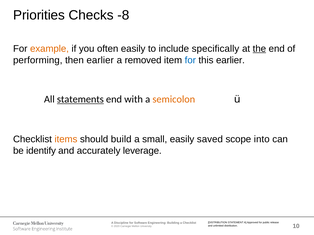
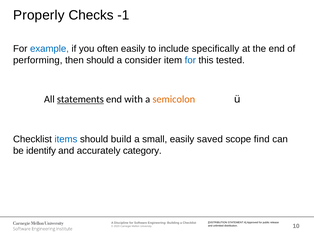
Priorities: Priorities -> Properly (39, 15)
-8: -8 -> -1 (123, 15)
example colour: orange -> blue (49, 49)
the underline: present -> none (259, 49)
then earlier: earlier -> should (100, 60)
removed: removed -> consider (143, 60)
this earlier: earlier -> tested (230, 60)
items colour: orange -> blue (66, 140)
into: into -> find (262, 140)
leverage: leverage -> category (142, 151)
